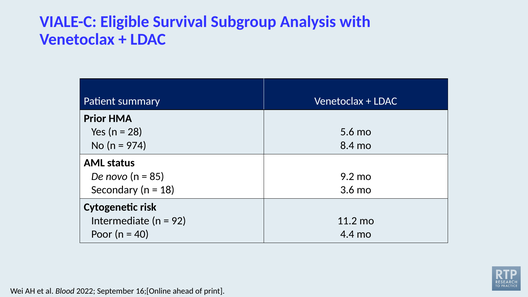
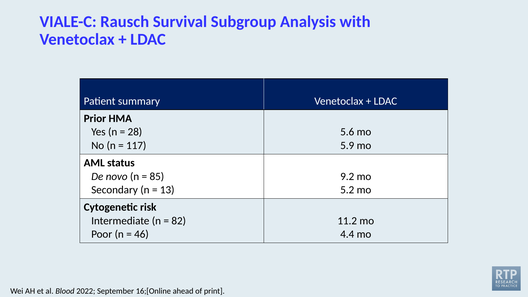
Eligible: Eligible -> Rausch (125, 22)
974: 974 -> 117 (136, 145)
8.4: 8.4 -> 5.9 (347, 145)
18: 18 -> 13 (167, 190)
3.6: 3.6 -> 5.2 (347, 190)
92: 92 -> 82 (179, 221)
40: 40 -> 46 (141, 234)
